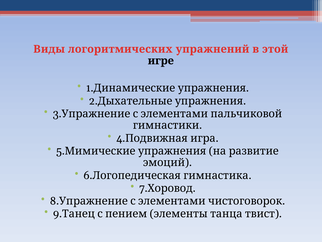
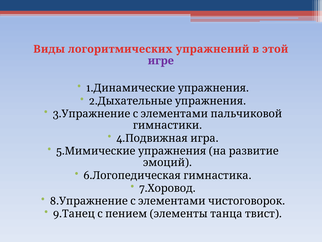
игре colour: black -> purple (161, 61)
